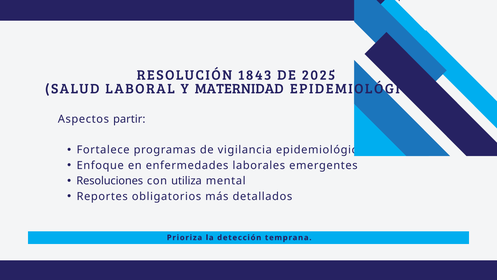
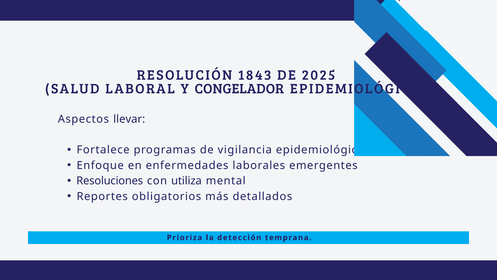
MATERNIDAD: MATERNIDAD -> CONGELADOR (239, 89)
partir: partir -> llevar (129, 119)
